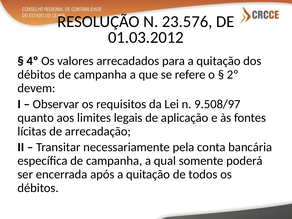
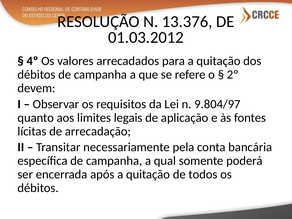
23.576: 23.576 -> 13.376 (187, 22)
9.508/97: 9.508/97 -> 9.804/97 (217, 104)
